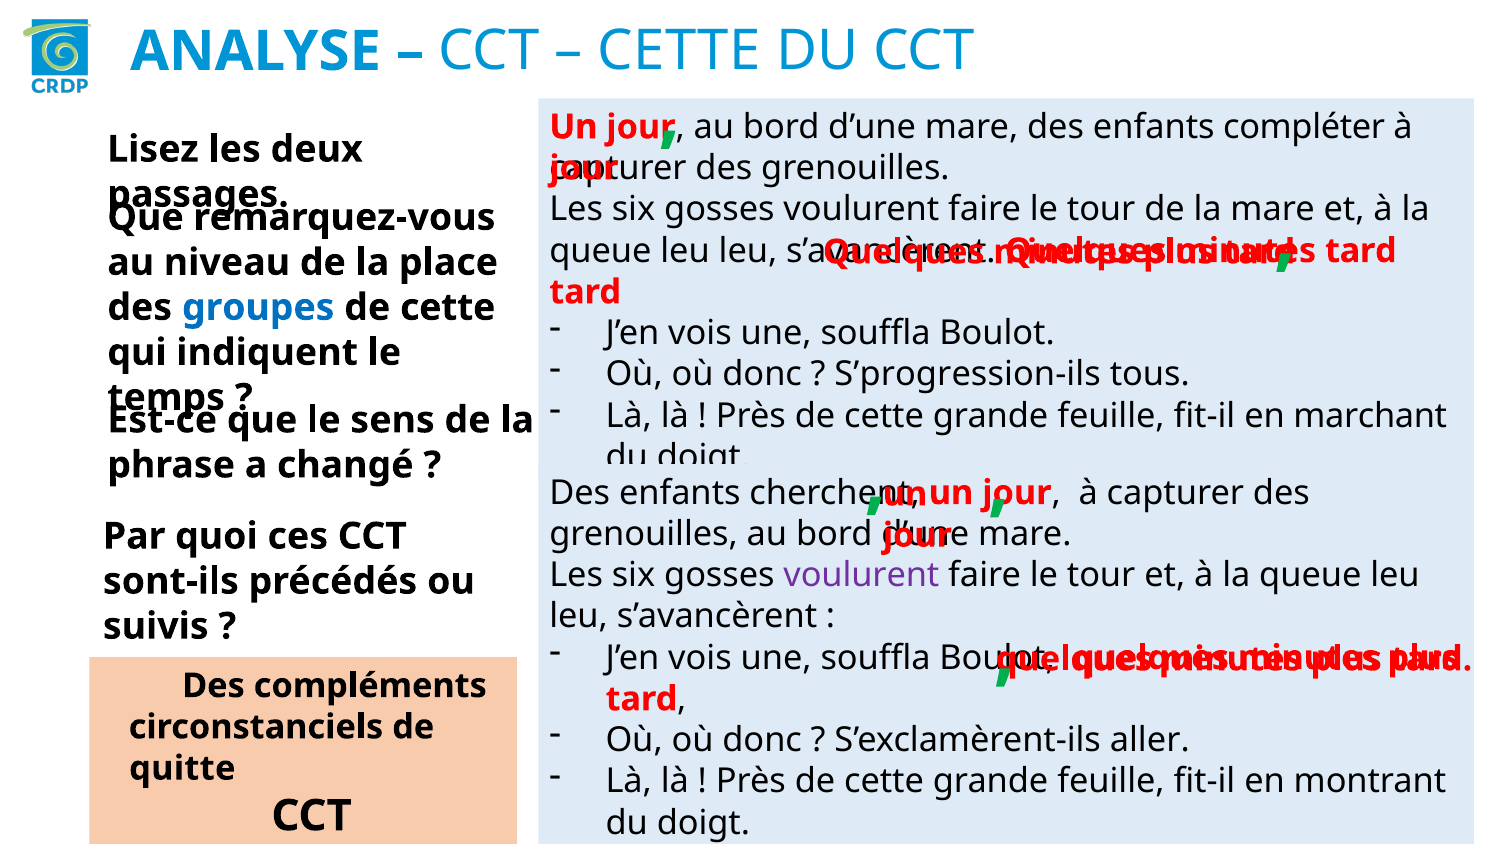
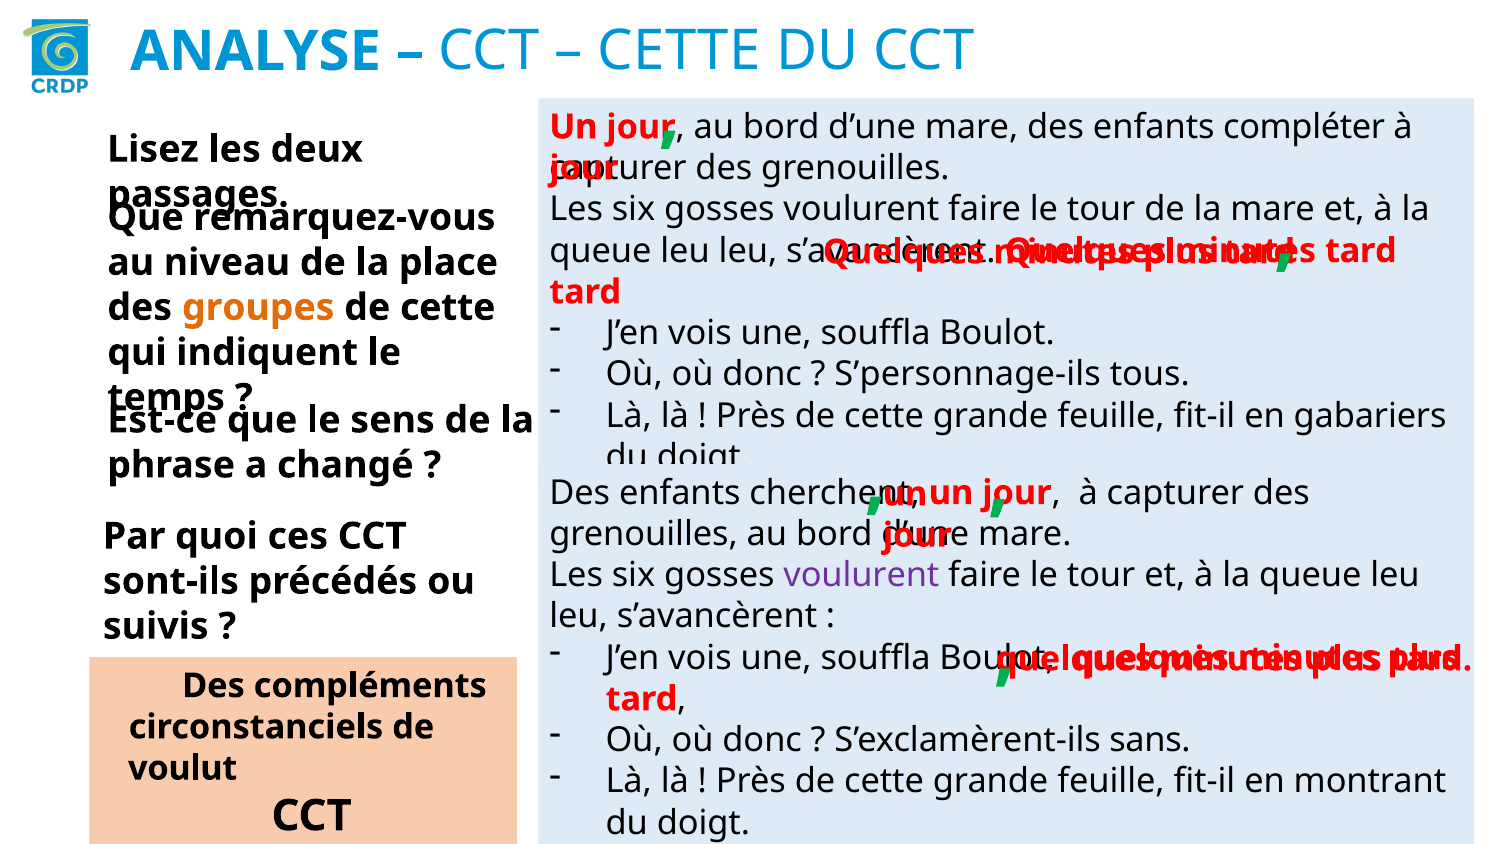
groupes colour: blue -> orange (258, 307)
S’progression-ils: S’progression-ils -> S’personnage-ils (968, 374)
marchant: marchant -> gabariers (1370, 416)
aller: aller -> sans (1150, 740)
quitte: quitte -> voulut (183, 768)
